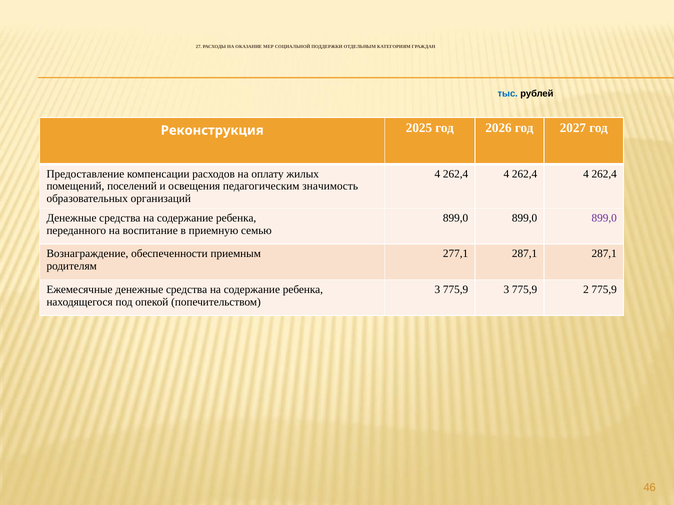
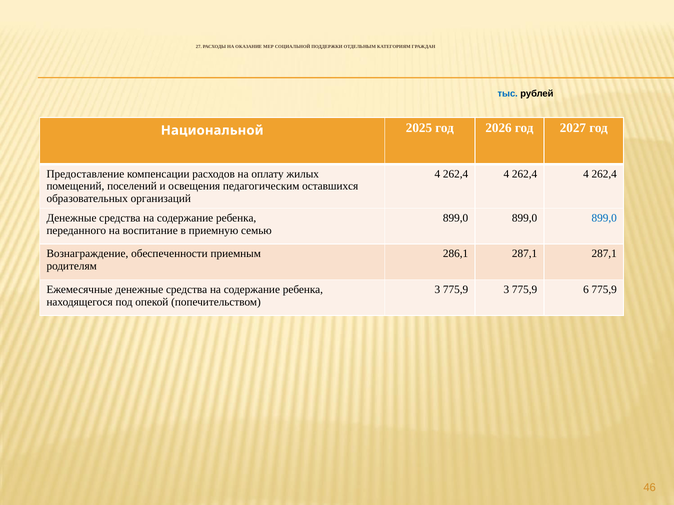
Реконструкция: Реконструкция -> Национальной (212, 131)
значимость: значимость -> оставшихся (330, 186)
899,0 colour: purple -> blue (604, 218)
277,1: 277,1 -> 286,1 (456, 254)
2: 2 -> 6 (586, 290)
